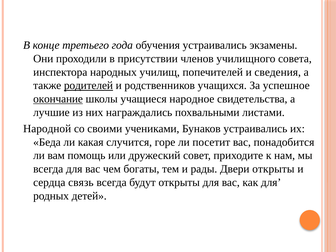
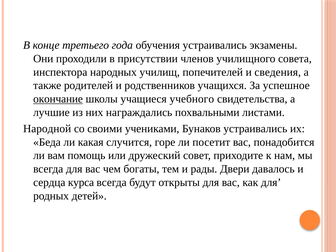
родителей underline: present -> none (88, 86)
народное: народное -> учебного (192, 99)
Двери открыты: открыты -> давалось (273, 169)
связь: связь -> курса (81, 182)
